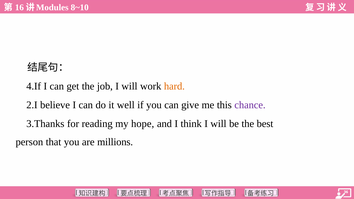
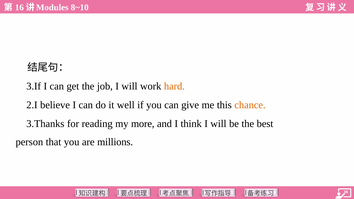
4.If: 4.If -> 3.If (34, 86)
chance colour: purple -> orange (250, 105)
hope: hope -> more (143, 124)
